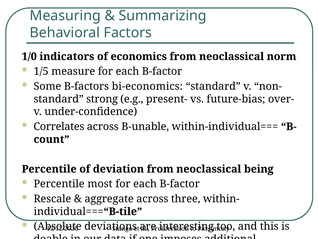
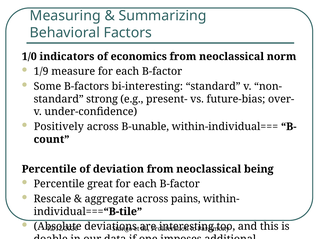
1/5: 1/5 -> 1/9 (41, 71)
bi-economics: bi-economics -> bi-interesting (147, 86)
Correlates: Correlates -> Positively (59, 126)
most: most -> great (100, 184)
three: three -> pains (186, 198)
